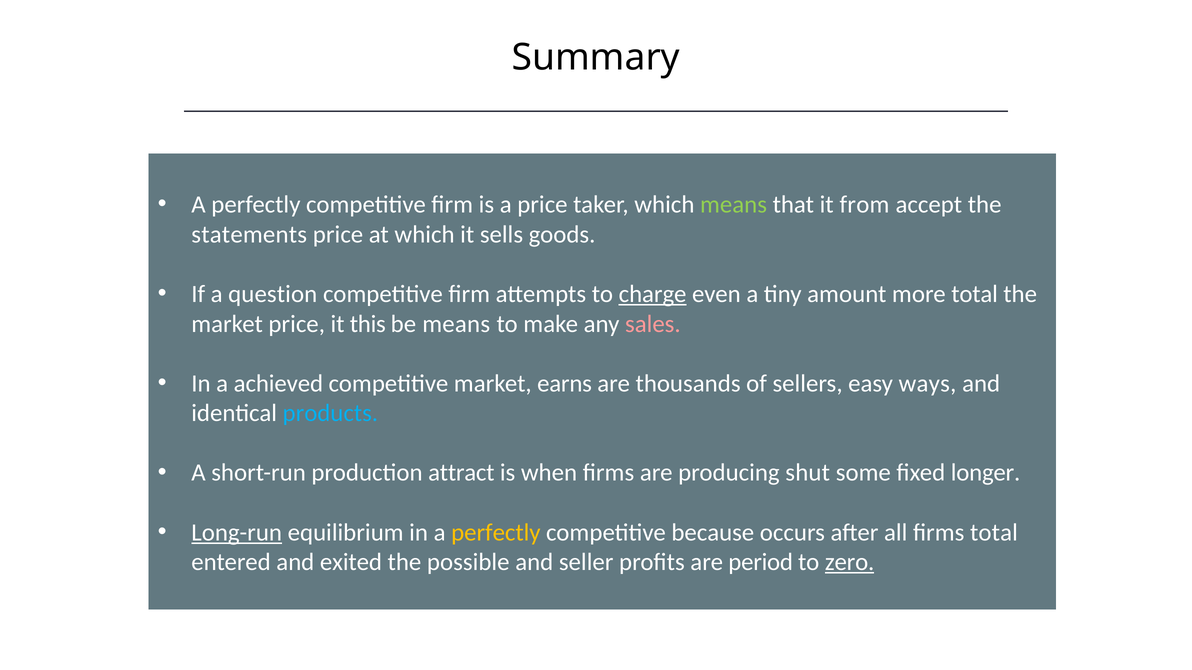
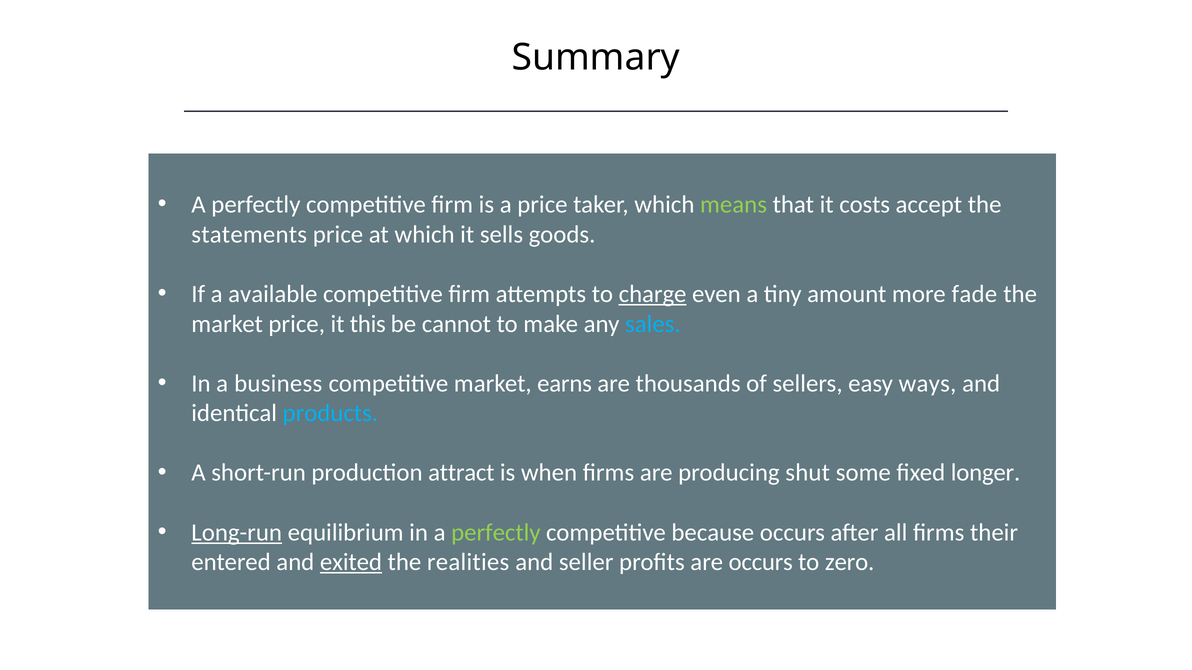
from: from -> costs (865, 205)
question: question -> available (273, 294)
more total: total -> fade (974, 294)
be means: means -> cannot (456, 324)
sales colour: pink -> light blue (653, 324)
achieved: achieved -> business (278, 384)
perfectly colour: yellow -> light green (496, 533)
firms total: total -> their (994, 533)
exited underline: none -> present (351, 563)
possible: possible -> realities (468, 563)
are period: period -> occurs (761, 563)
zero underline: present -> none (850, 563)
